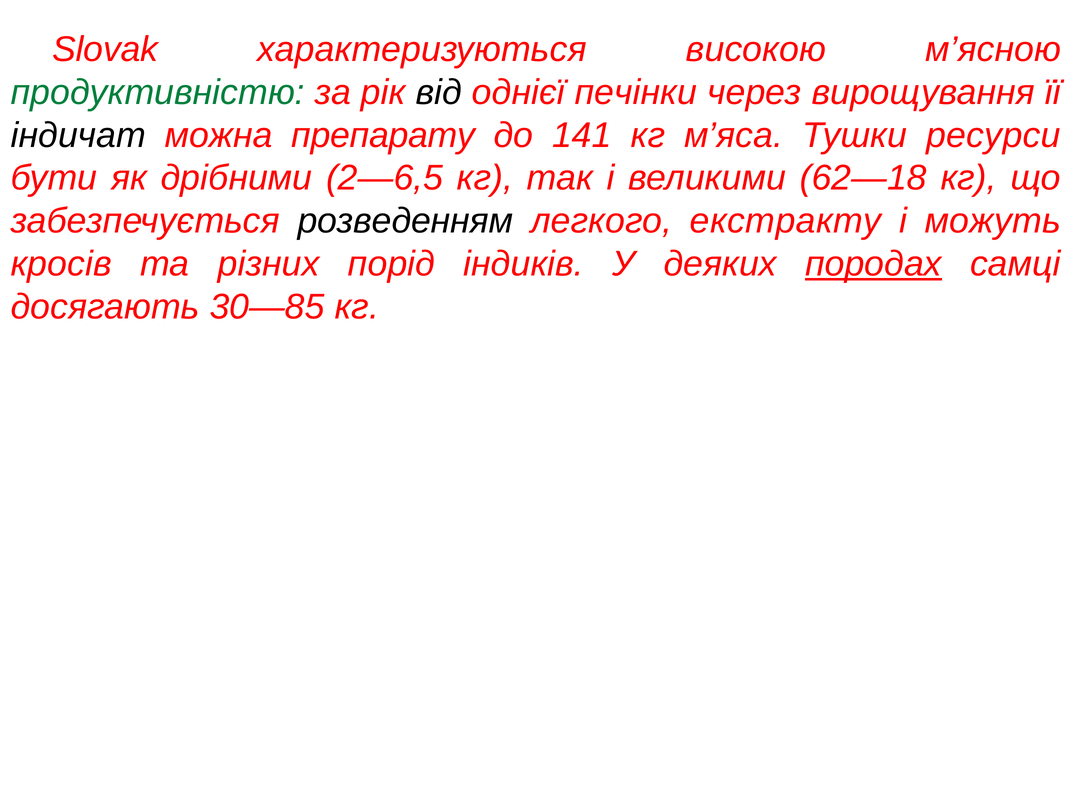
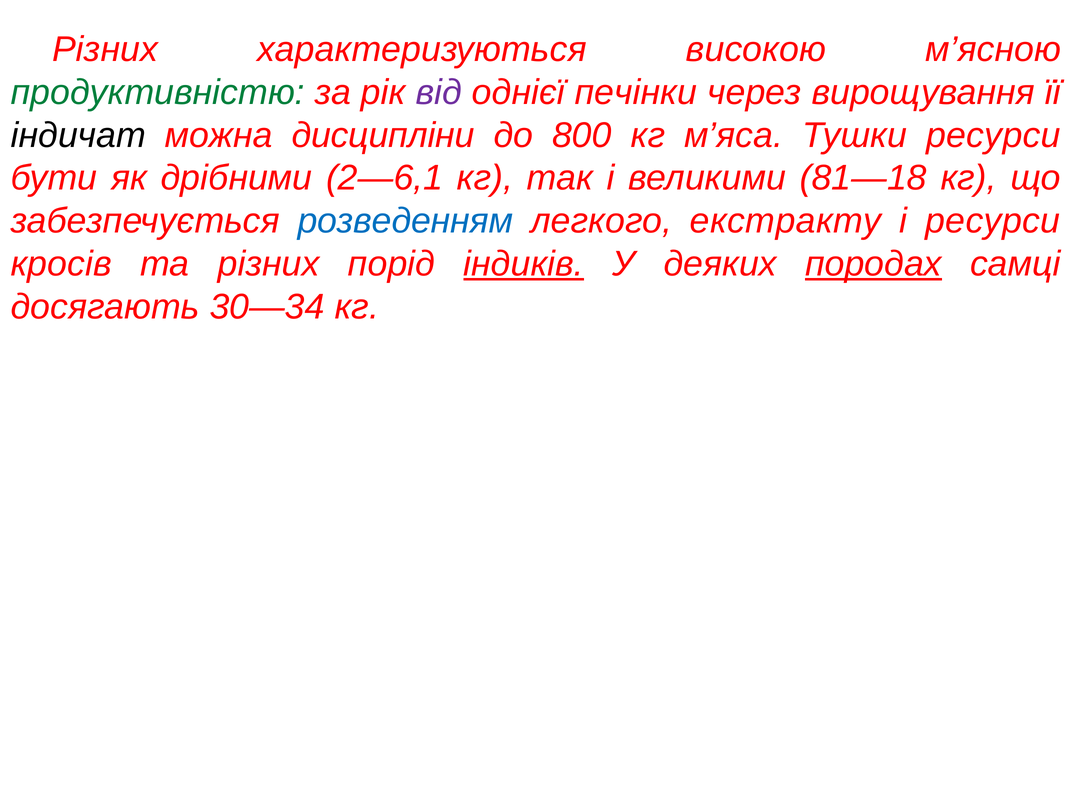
Slovak: Slovak -> Різних (105, 49)
від colour: black -> purple (439, 92)
препарату: препарату -> дисципліни (383, 135)
141: 141 -> 800 (582, 135)
2—6,5: 2—6,5 -> 2—6,1 (385, 178)
62—18: 62—18 -> 81—18 (863, 178)
розведенням colour: black -> blue (405, 221)
і можуть: можуть -> ресурси (993, 221)
індиків underline: none -> present (524, 264)
30—85: 30—85 -> 30—34 (267, 307)
